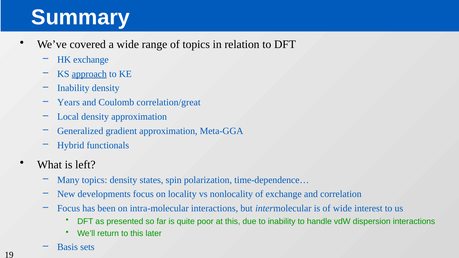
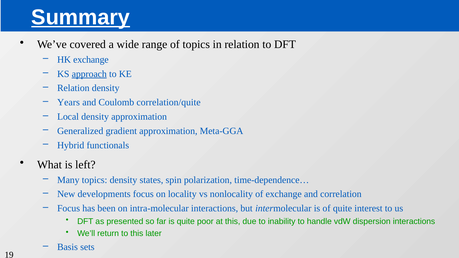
Summary underline: none -> present (81, 17)
Inability: Inability -> Relation (73, 88)
correlation/great: correlation/great -> correlation/quite (169, 103)
of wide: wide -> quite (342, 209)
